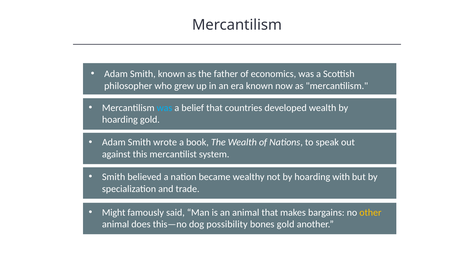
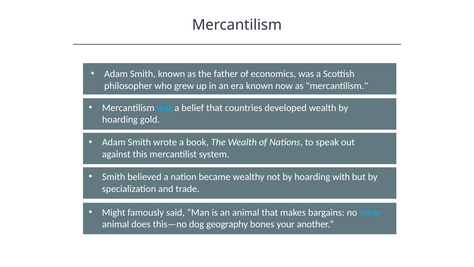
other colour: yellow -> light blue (370, 212)
possibility: possibility -> geography (227, 224)
bones gold: gold -> your (286, 224)
